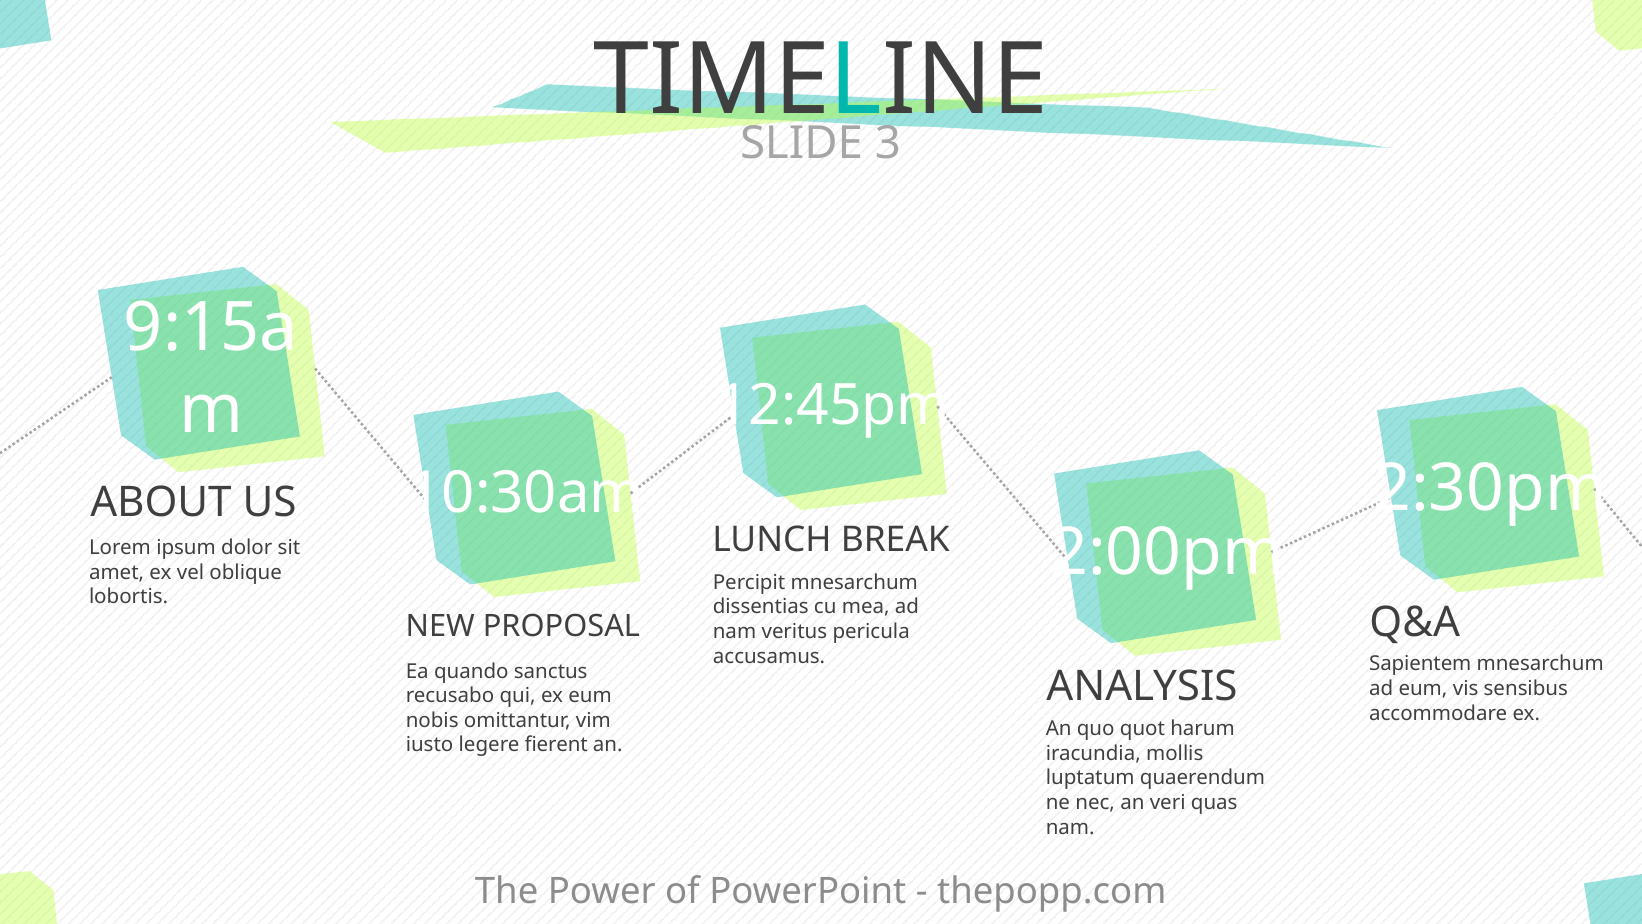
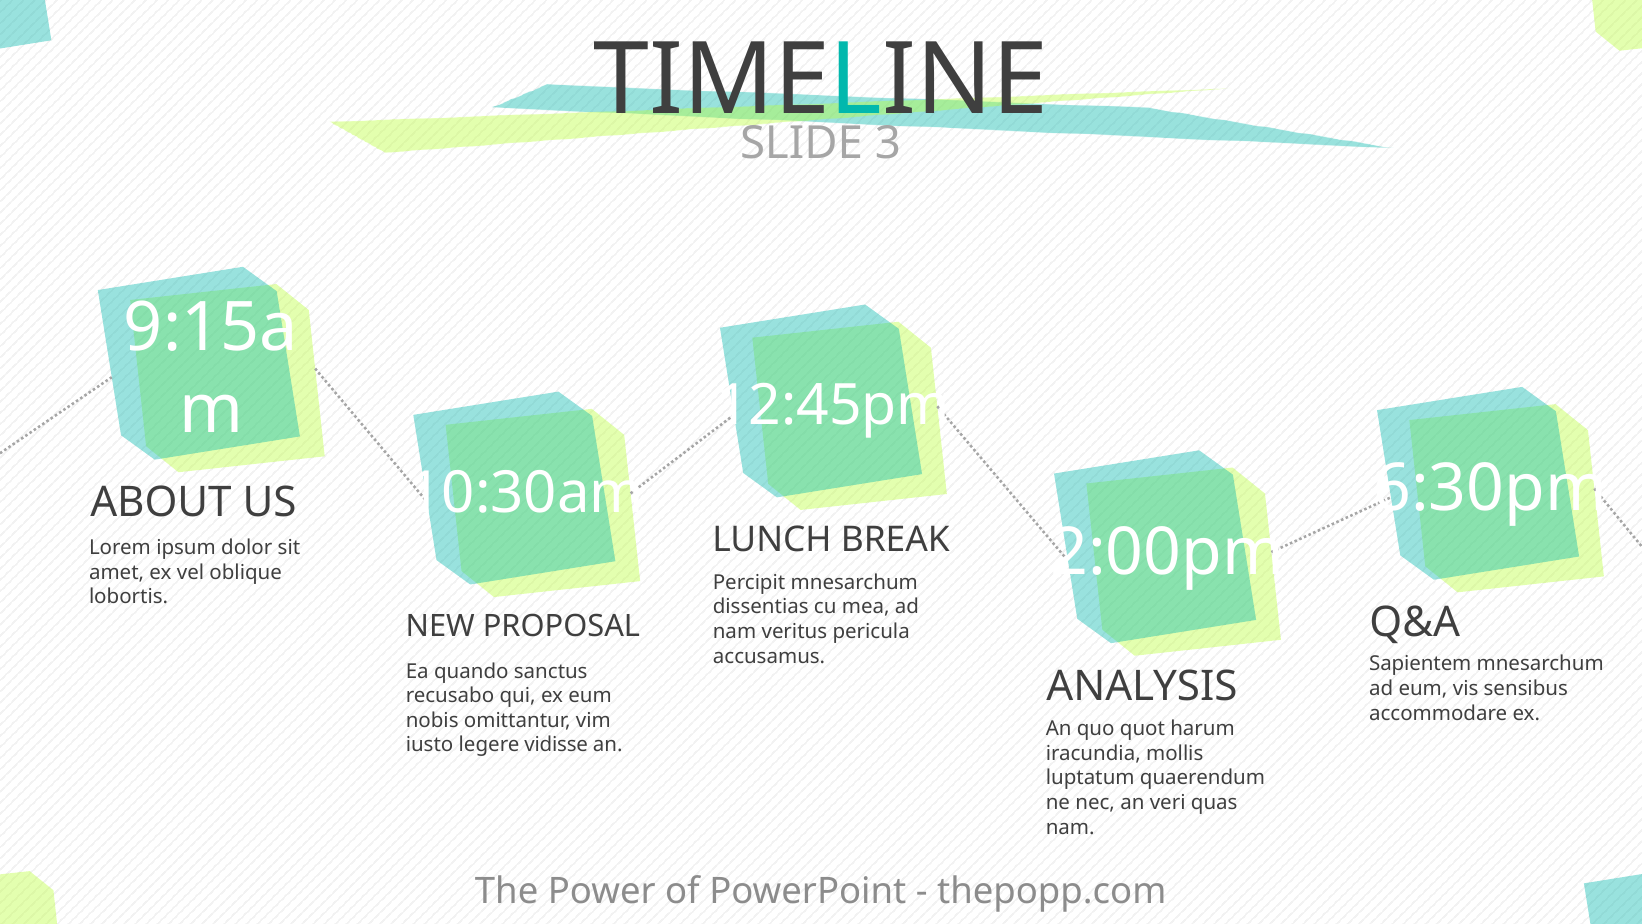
2:30pm: 2:30pm -> 6:30pm (1490, 489)
fierent: fierent -> vidisse (556, 745)
